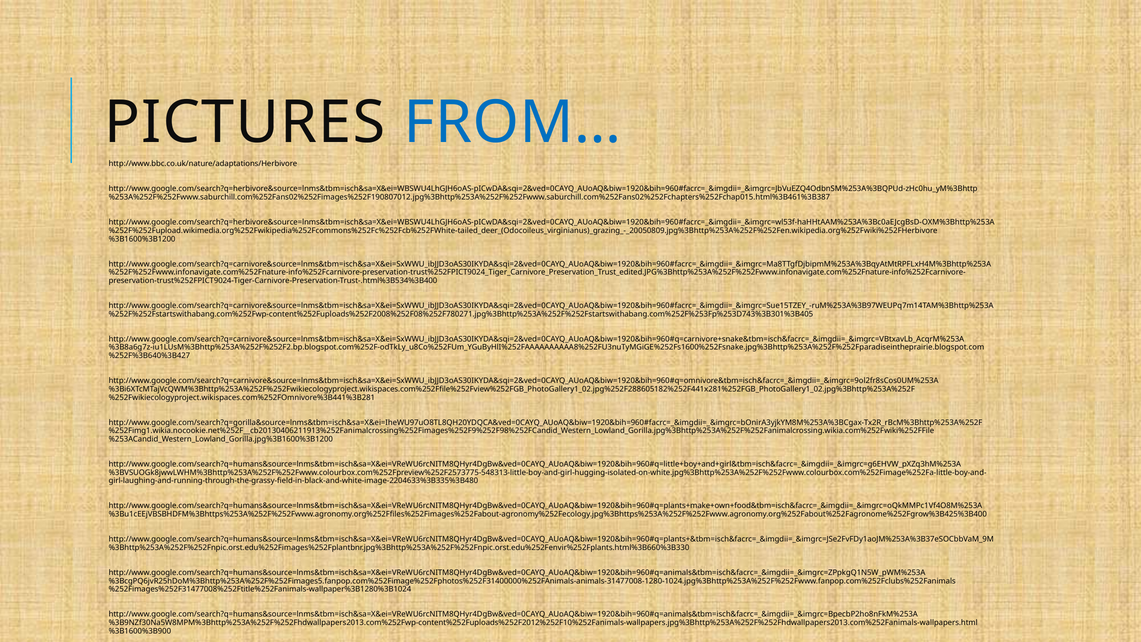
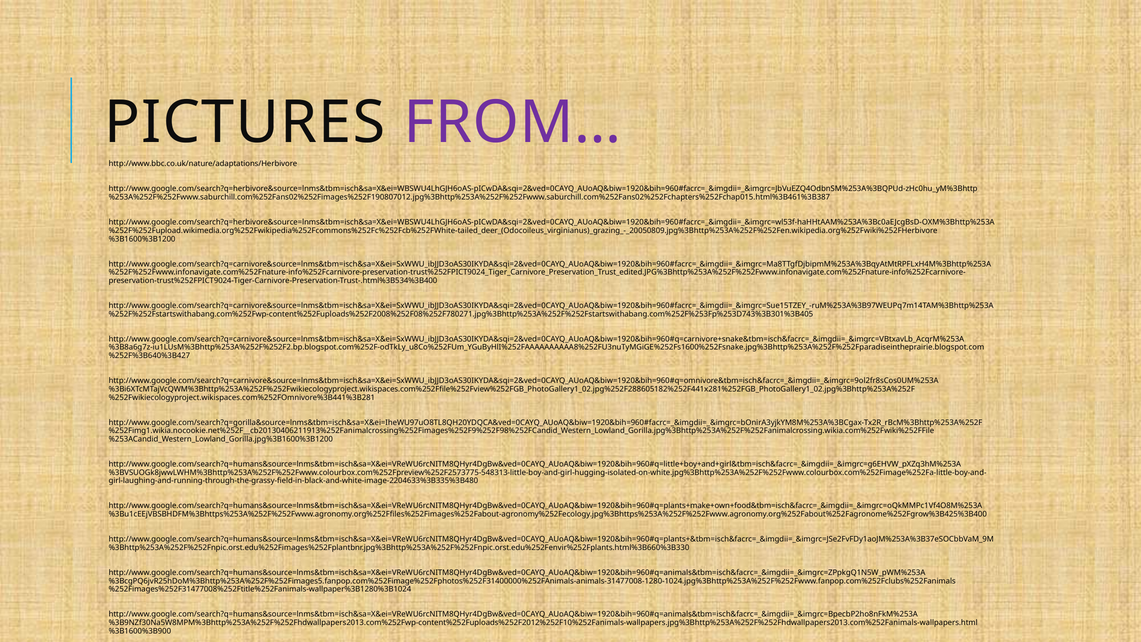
FROM… colour: blue -> purple (513, 122)
